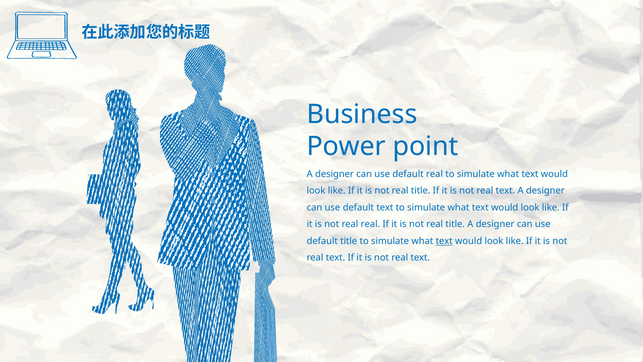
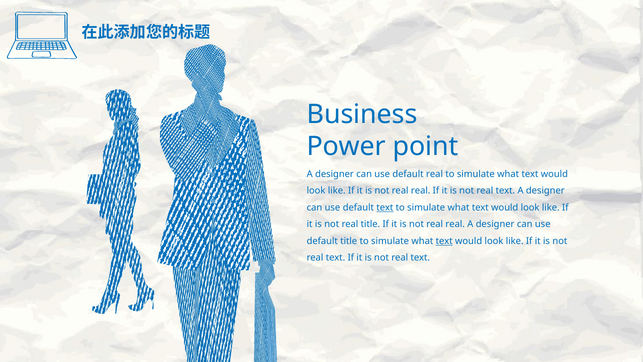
title: title -> real (421, 191)
text underline: none -> present (385, 207)
real real: real -> title (370, 224)
title: title -> real (455, 224)
